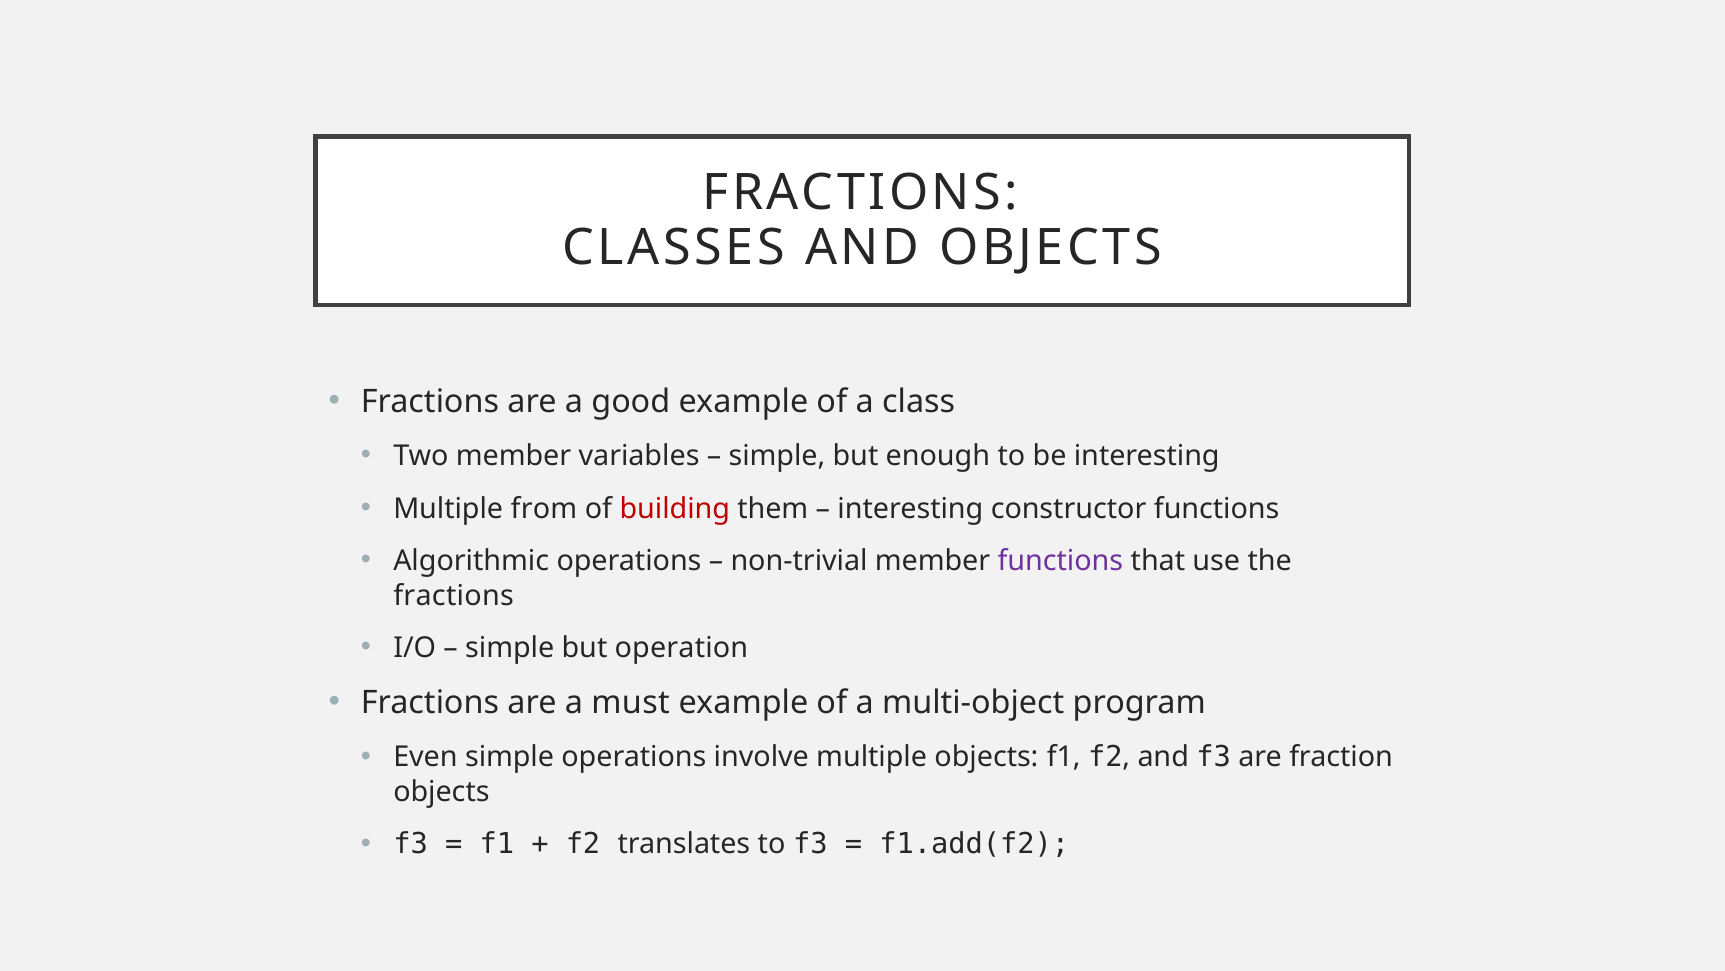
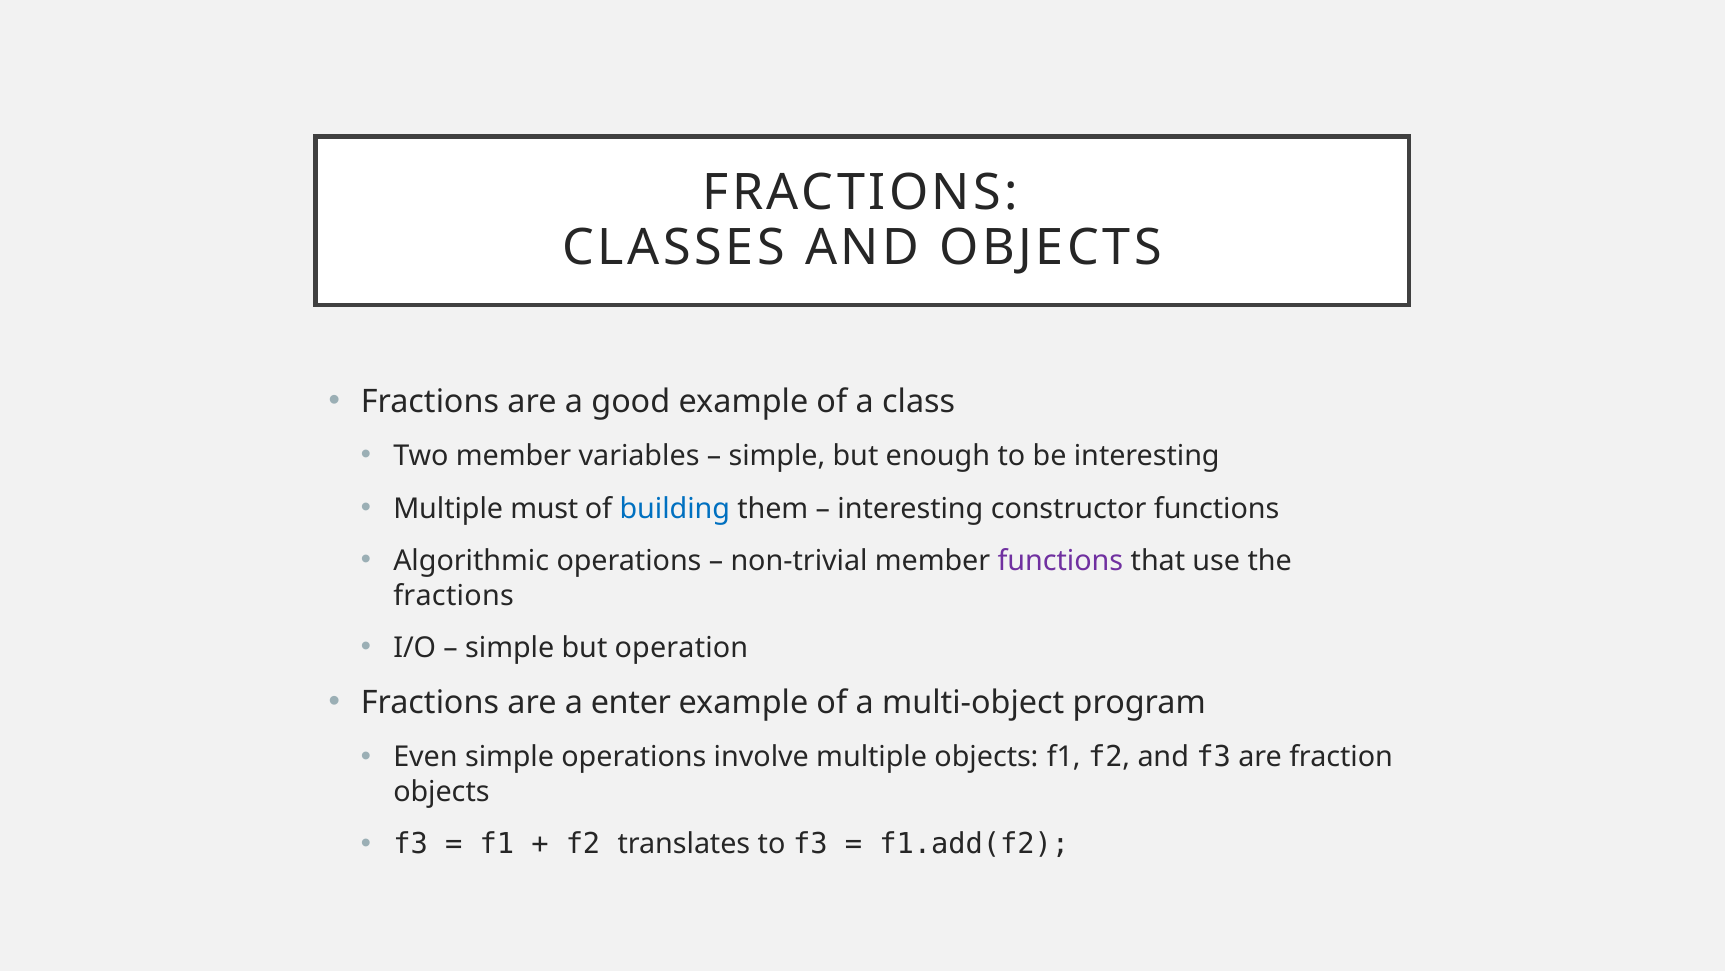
from: from -> must (544, 508)
building colour: red -> blue (675, 508)
must: must -> enter (631, 703)
